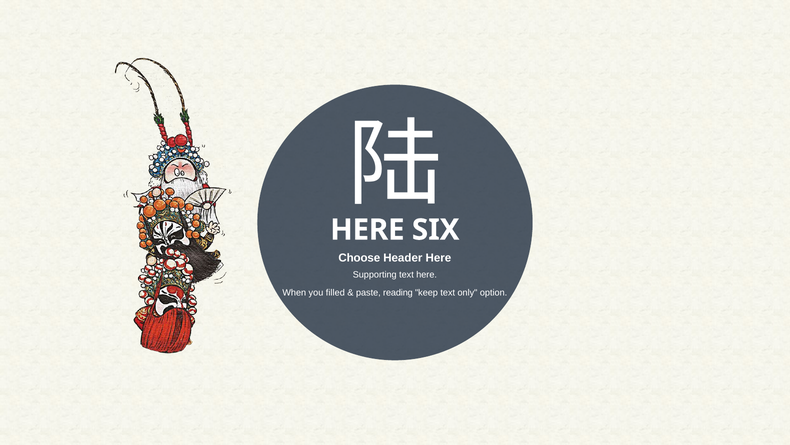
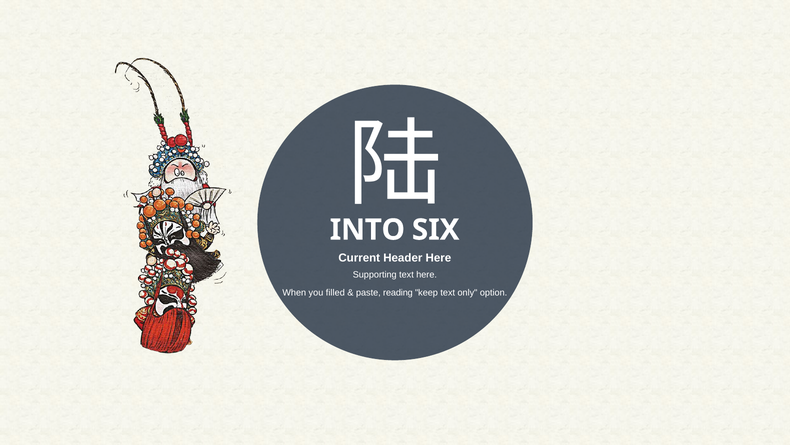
HERE: HERE -> INTO (367, 230)
Choose: Choose -> Current (359, 258)
